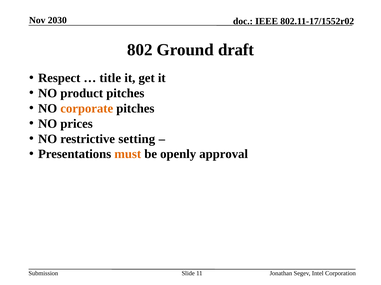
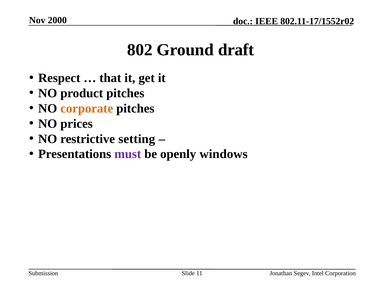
2030: 2030 -> 2000 (57, 20)
title: title -> that (110, 78)
must colour: orange -> purple (128, 154)
approval: approval -> windows (224, 154)
